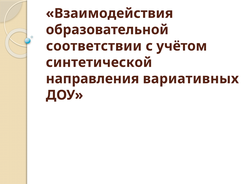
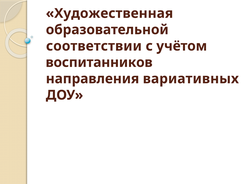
Взаимодействия: Взаимодействия -> Художественная (109, 13)
синтетической: синтетической -> воспитанников (99, 62)
